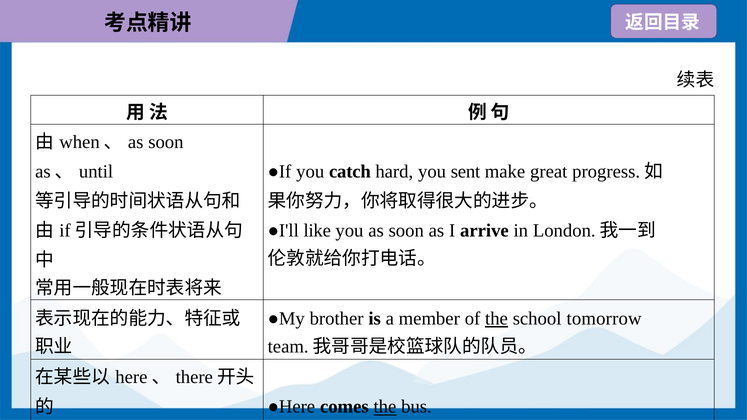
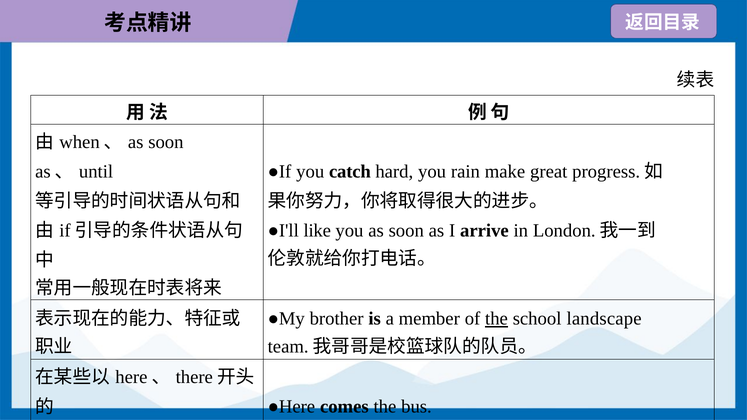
sent: sent -> rain (465, 172)
tomorrow: tomorrow -> landscape (604, 319)
the underline: present -> none (385, 407)
